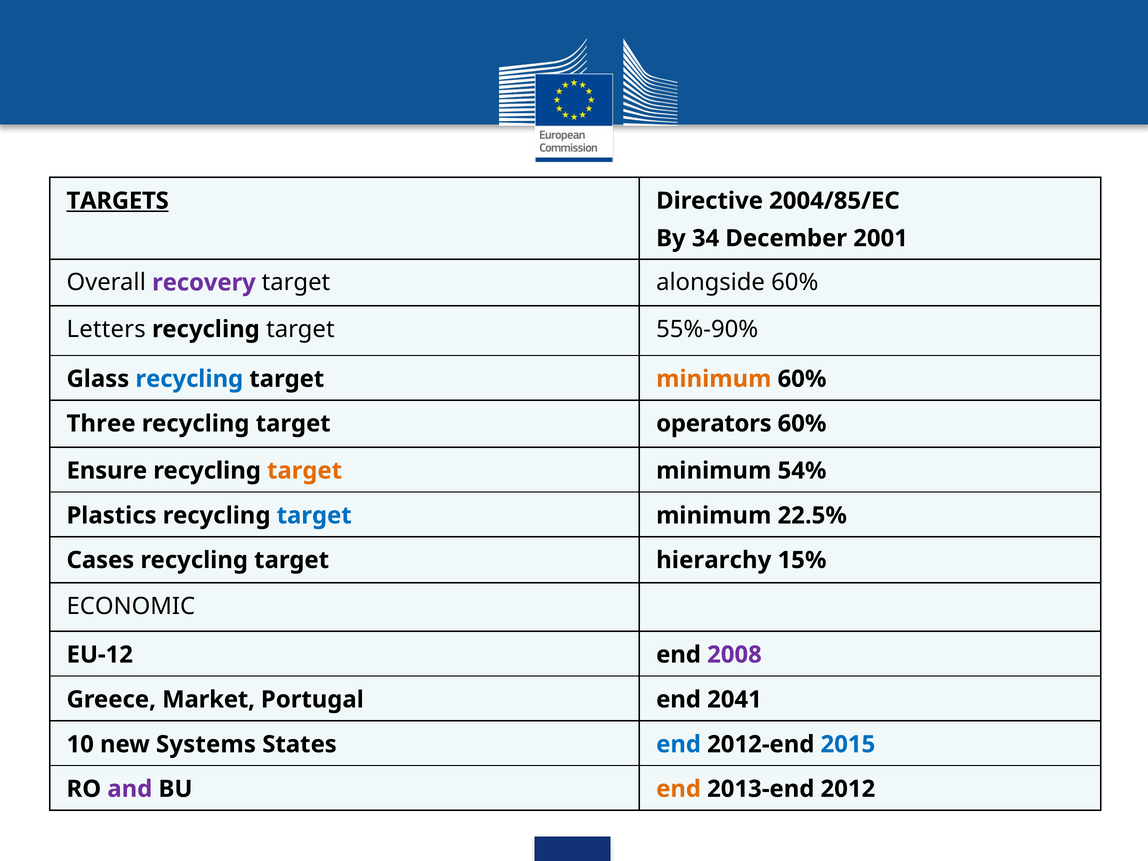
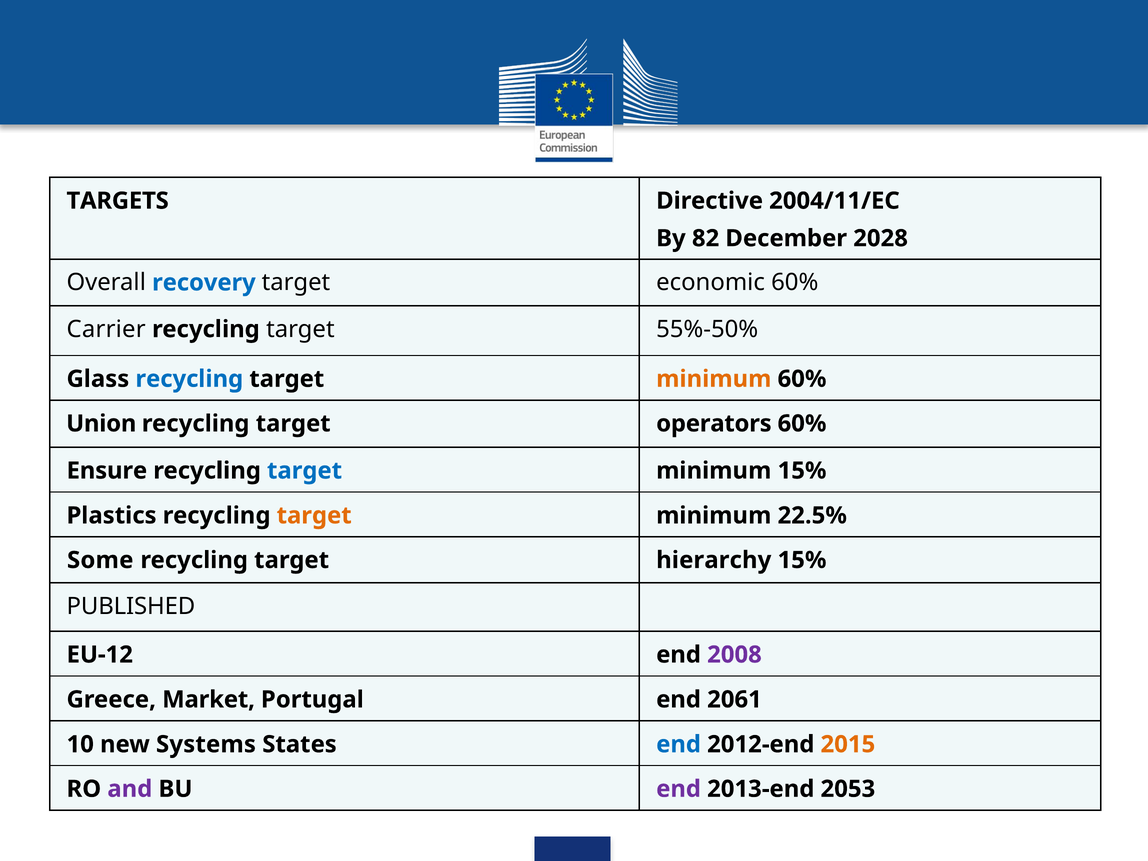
TARGETS underline: present -> none (118, 201)
2004/85/EC: 2004/85/EC -> 2004/11/EC (834, 201)
34: 34 -> 82 (706, 238)
2001: 2001 -> 2028 (881, 238)
recovery colour: purple -> blue (204, 283)
alongside: alongside -> economic (711, 283)
Letters: Letters -> Carrier (106, 329)
55%-90%: 55%-90% -> 55%-50% (707, 329)
Three: Three -> Union (101, 424)
target colour: orange -> blue (305, 471)
minimum 54%: 54% -> 15% (802, 471)
target colour: blue -> orange (314, 516)
Cases: Cases -> Some (100, 560)
ECONOMIC: ECONOMIC -> PUBLISHED (131, 606)
2041: 2041 -> 2061 (734, 700)
2015 colour: blue -> orange (848, 744)
end colour: orange -> purple (679, 789)
2012: 2012 -> 2053 (848, 789)
